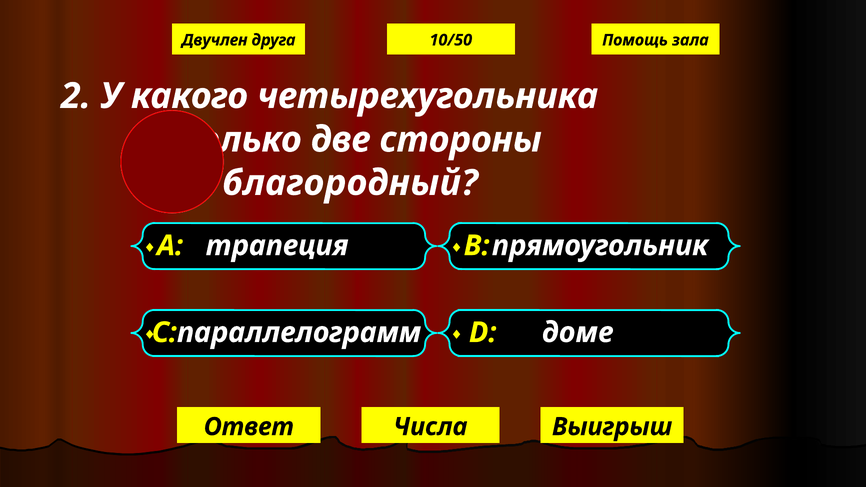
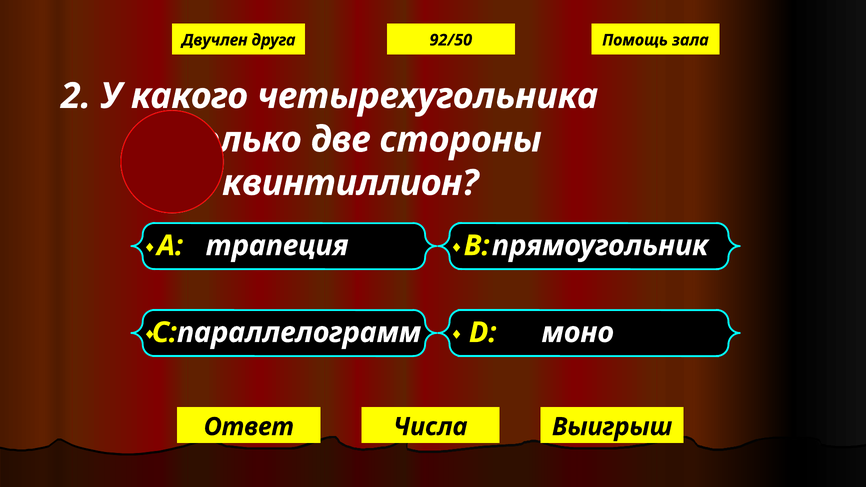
10/50: 10/50 -> 92/50 (451, 40)
благородный: благородный -> квинтиллион (350, 183)
доме: доме -> моно (578, 333)
